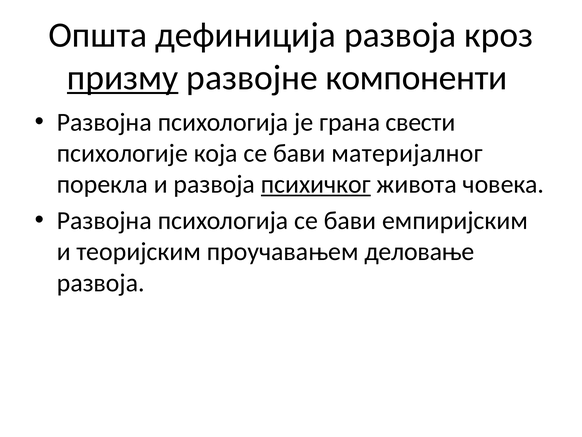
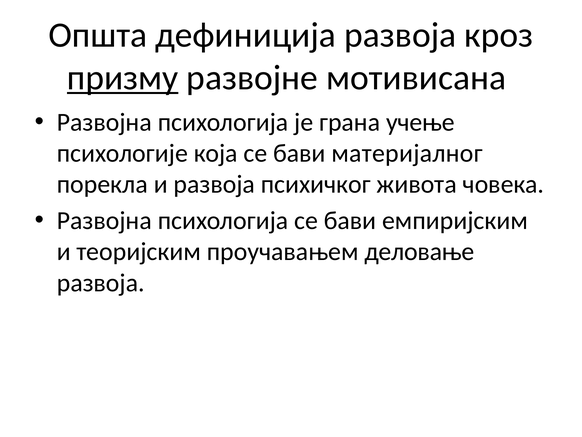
компоненти: компоненти -> мотивисана (416, 78)
свести: свести -> учење (420, 122)
психичког underline: present -> none (316, 184)
